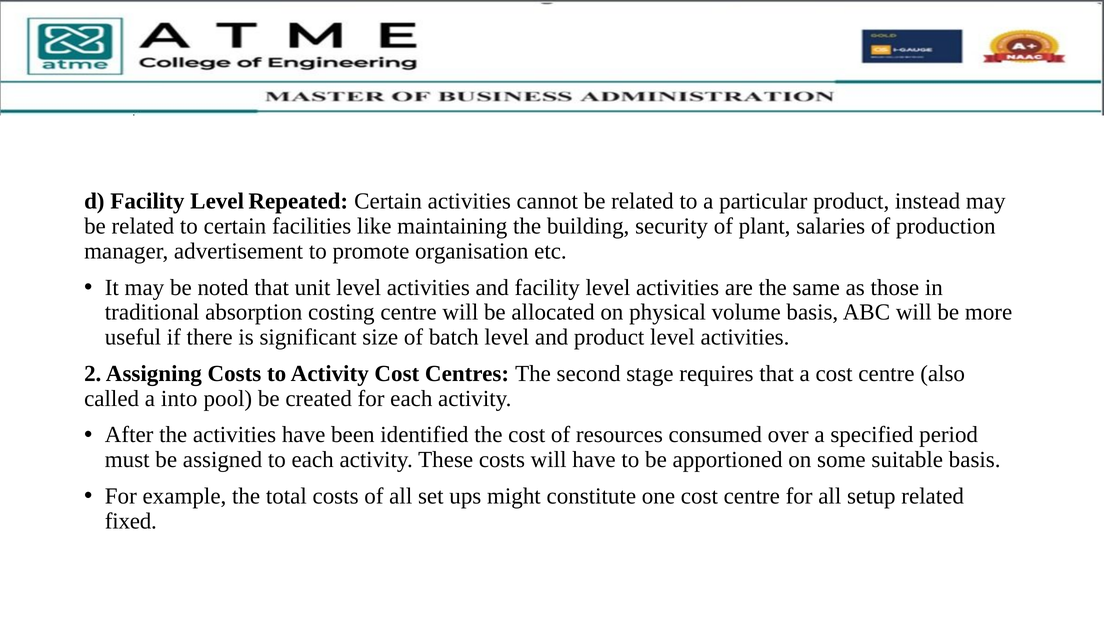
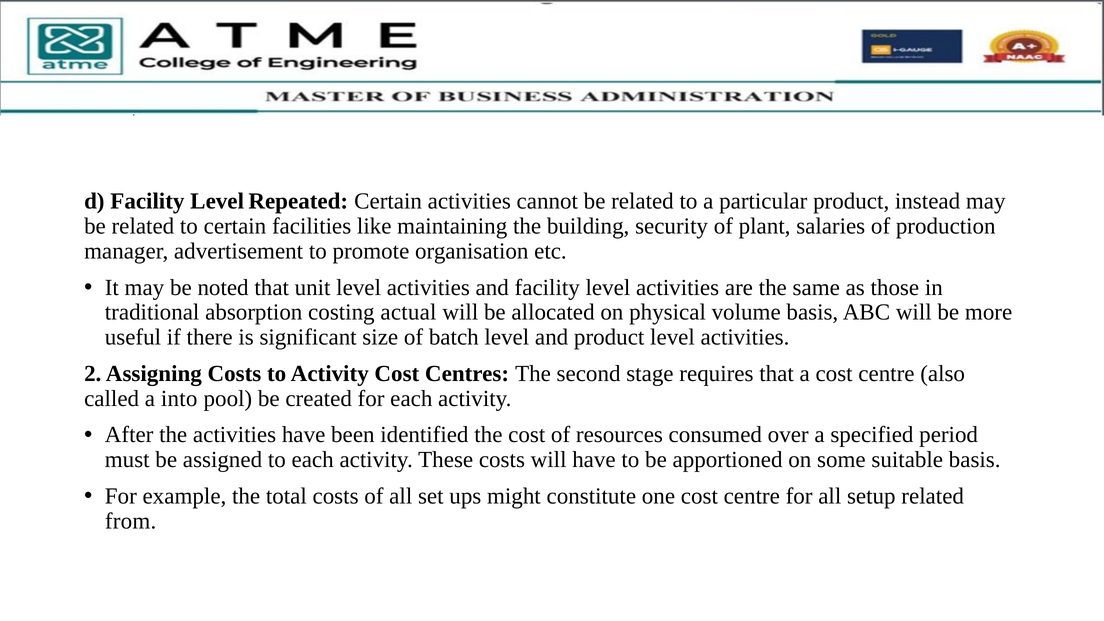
costing centre: centre -> actual (408, 312)
fixed: fixed -> from (131, 521)
